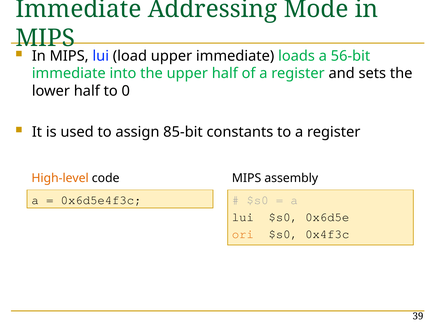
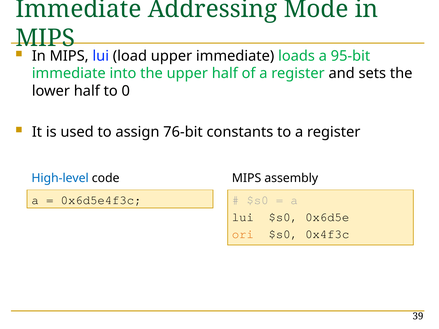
56-bit: 56-bit -> 95-bit (350, 56)
85-bit: 85-bit -> 76-bit (183, 132)
High-level colour: orange -> blue (60, 178)
